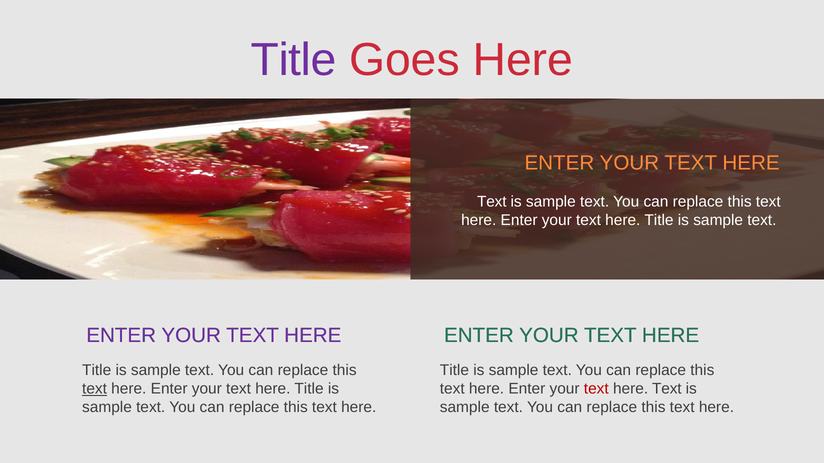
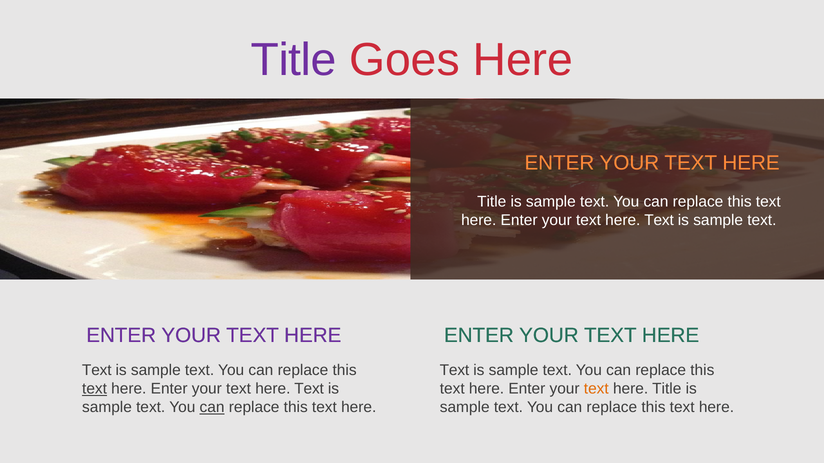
Text: Text -> Title (492, 202)
Title: Title -> Text (659, 220)
Title: Title -> Text (97, 371)
Title: Title -> Text (454, 371)
Title: Title -> Text (309, 389)
text colour: red -> orange (596, 389)
Text: Text -> Title (667, 389)
can underline: none -> present (212, 408)
